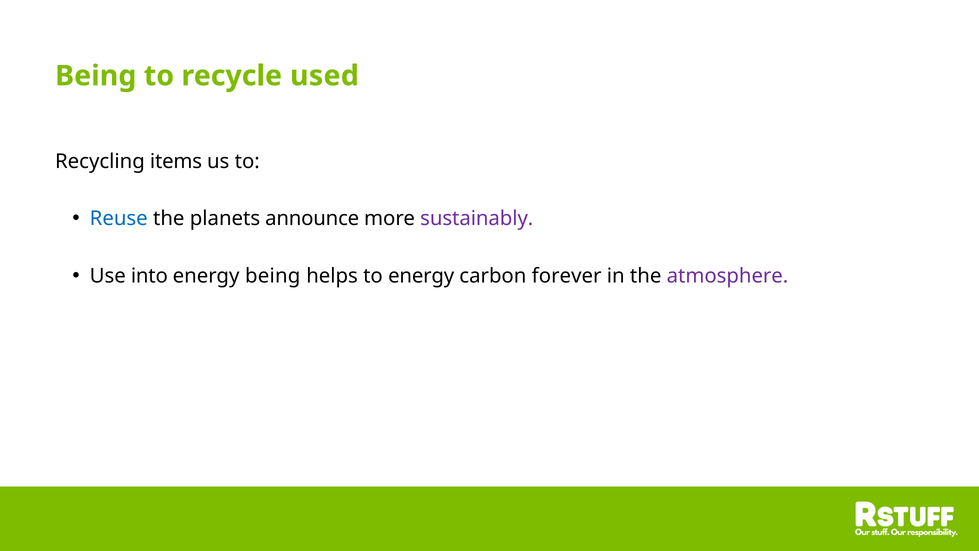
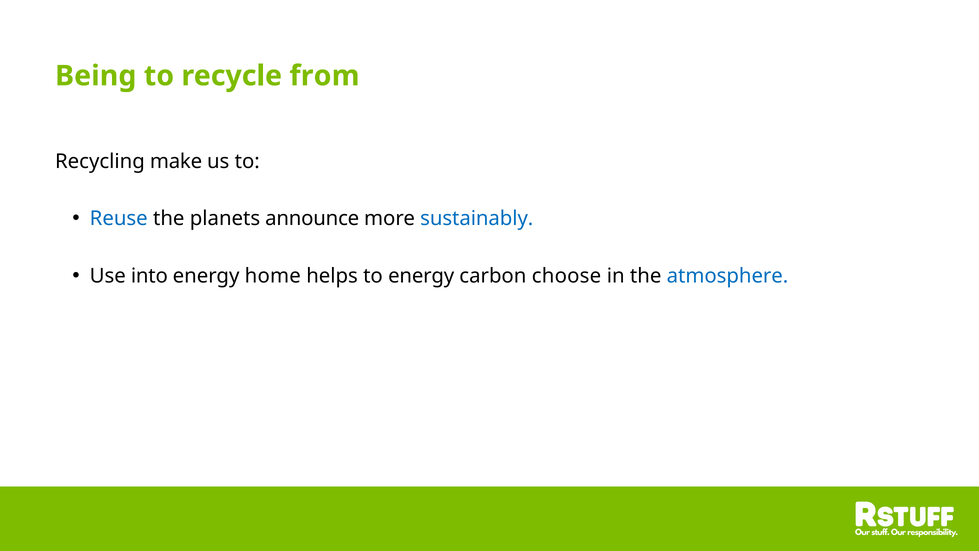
used: used -> from (324, 76)
items: items -> make (176, 161)
sustainably colour: purple -> blue (477, 219)
energy being: being -> home (273, 276)
forever: forever -> choose (567, 276)
atmosphere colour: purple -> blue (727, 276)
